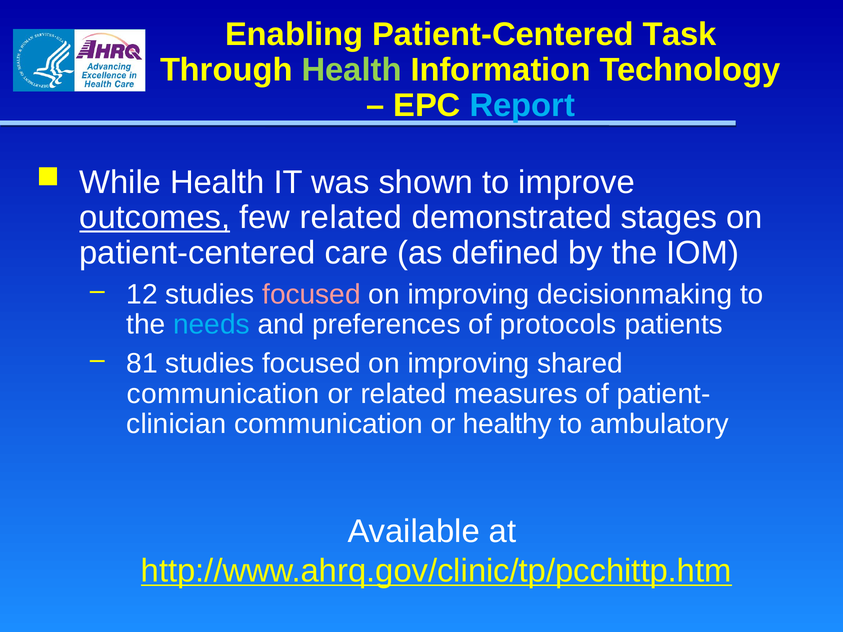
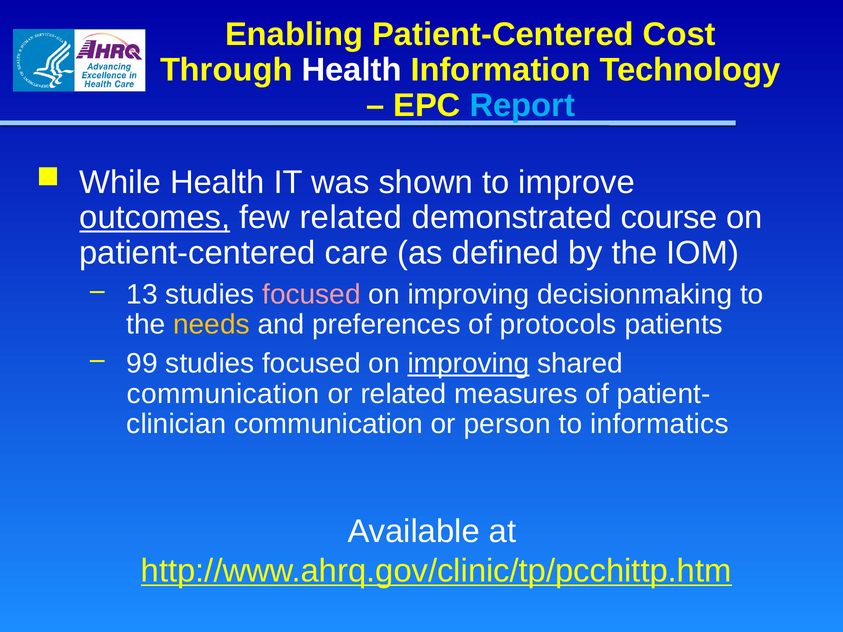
Task: Task -> Cost (679, 35)
Health colour: light green -> white (352, 70)
stages: stages -> course (669, 218)
12: 12 -> 13 (142, 294)
needs colour: light blue -> yellow (212, 325)
81: 81 -> 99 (142, 364)
improving underline: none -> present (468, 364)
healthy: healthy -> person (507, 424)
ambulatory: ambulatory -> informatics (659, 424)
